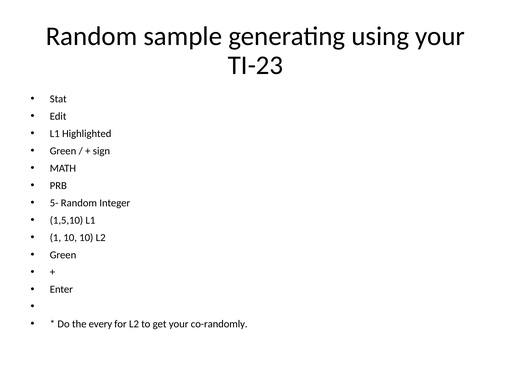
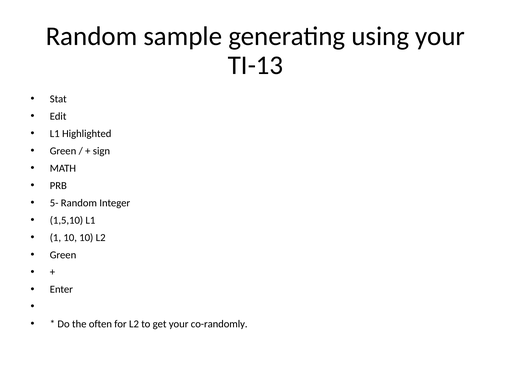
TI-23: TI-23 -> TI-13 (255, 65)
every: every -> often (100, 324)
